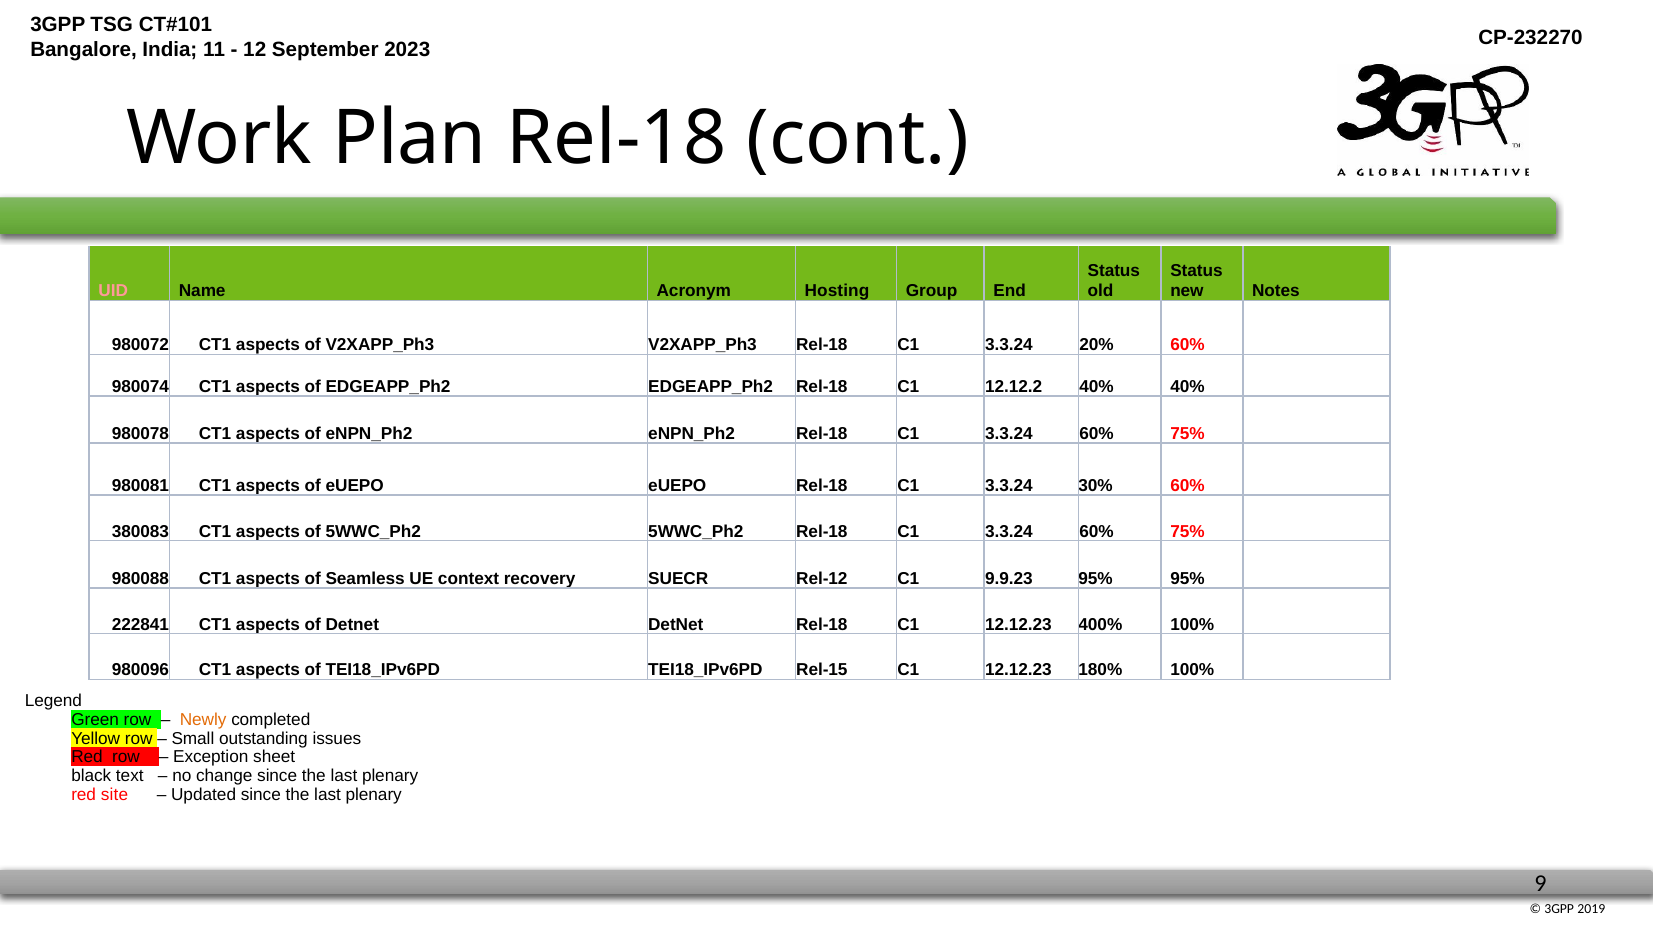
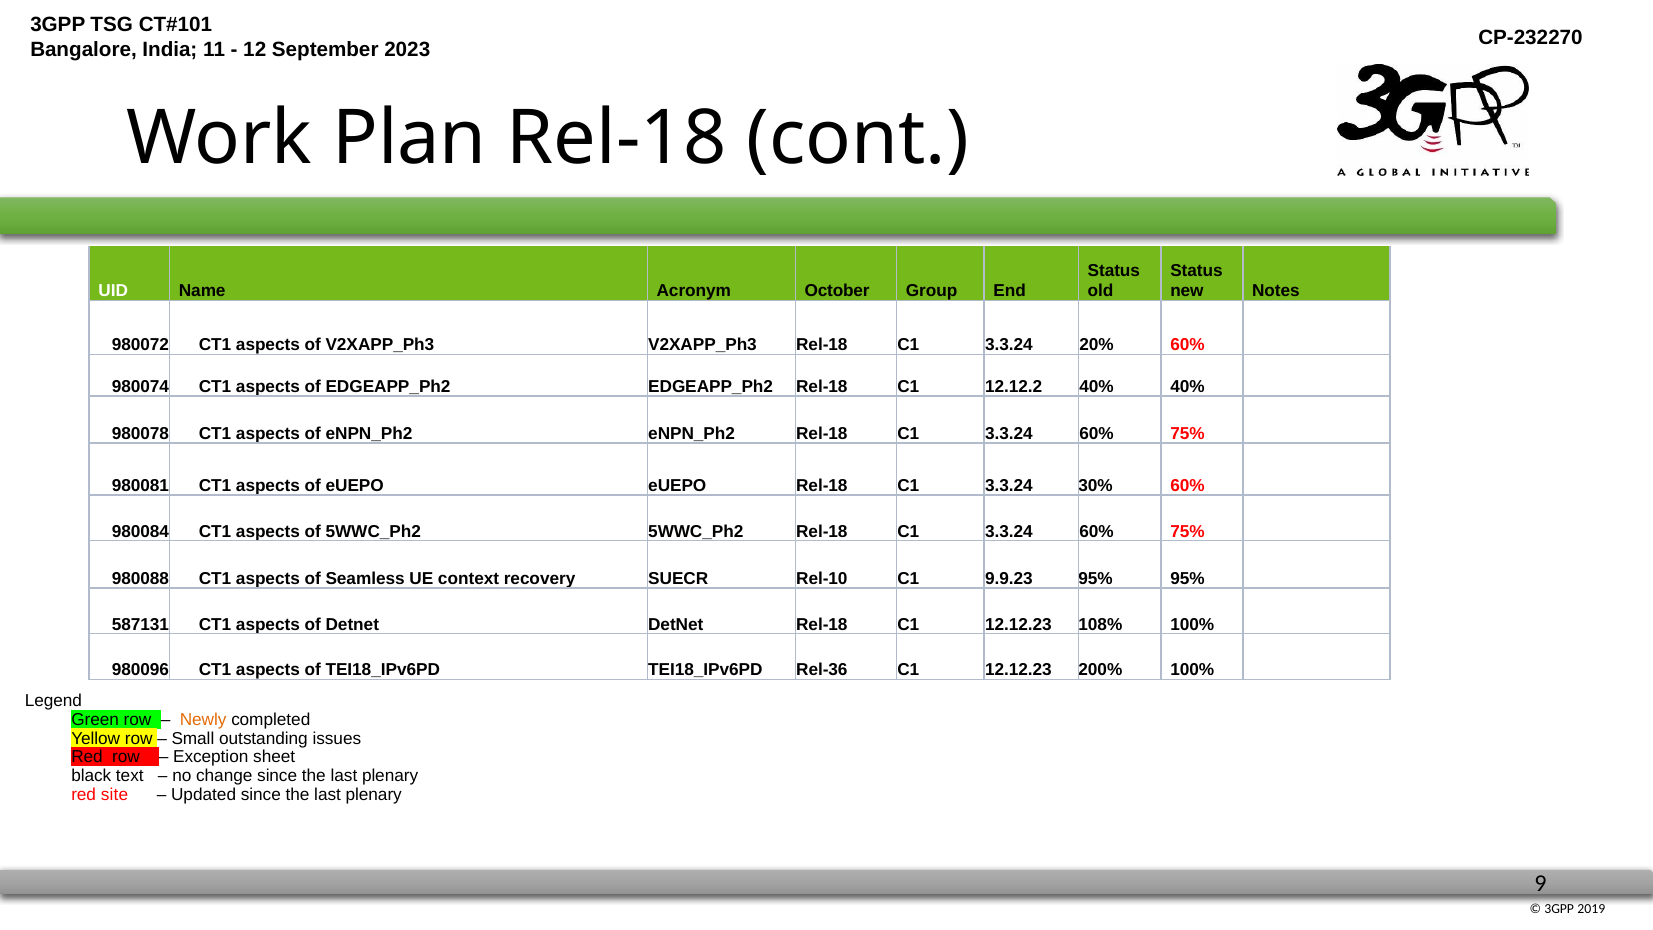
UID colour: pink -> white (113, 291)
Hosting: Hosting -> October (837, 291)
380083: 380083 -> 980084 (140, 531)
Rel-12: Rel-12 -> Rel-10 (822, 579)
222841: 222841 -> 587131 (140, 624)
400%: 400% -> 108% (1100, 624)
Rel-15: Rel-15 -> Rel-36 (822, 670)
180%: 180% -> 200% (1100, 670)
